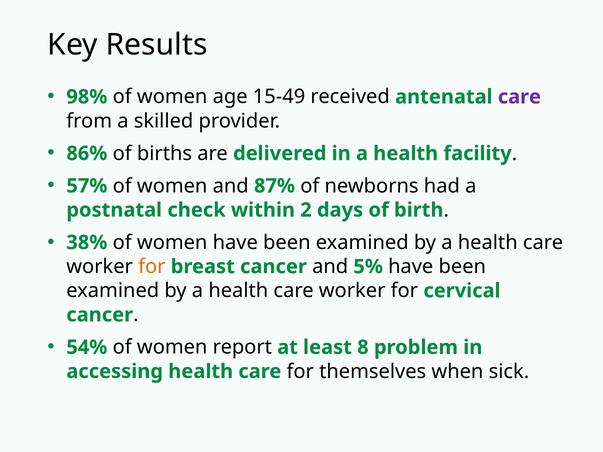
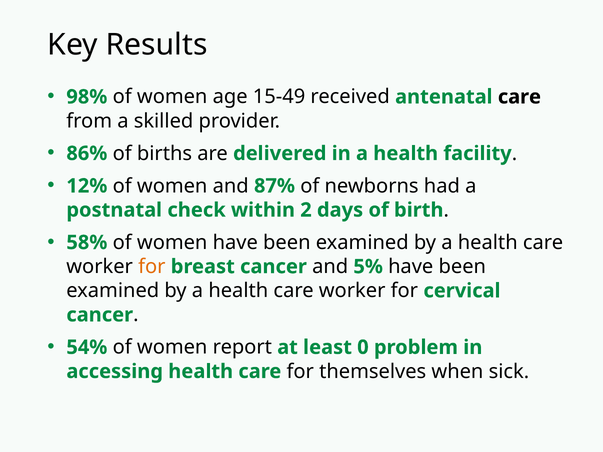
care colour: purple -> black (519, 97)
57%: 57% -> 12% (87, 186)
38%: 38% -> 58% (87, 243)
8: 8 -> 0 (363, 347)
